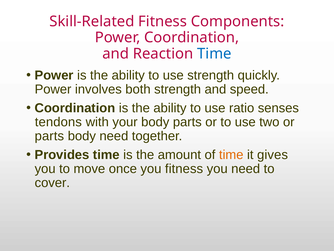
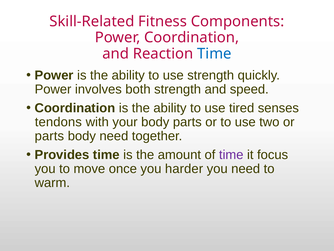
ratio: ratio -> tired (242, 108)
time colour: orange -> purple (231, 155)
gives: gives -> focus (273, 155)
you fitness: fitness -> harder (184, 169)
cover: cover -> warm (52, 183)
